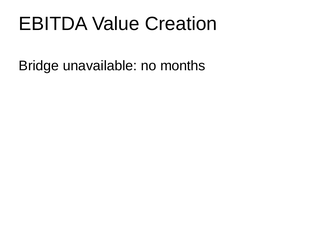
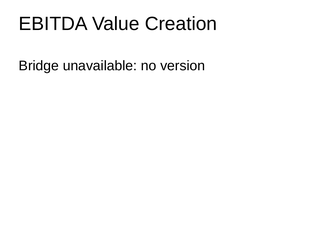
months: months -> version (183, 66)
